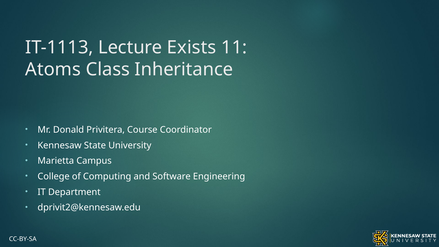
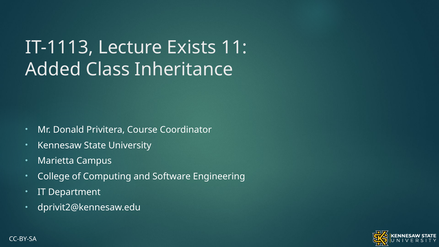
Atoms: Atoms -> Added (53, 69)
